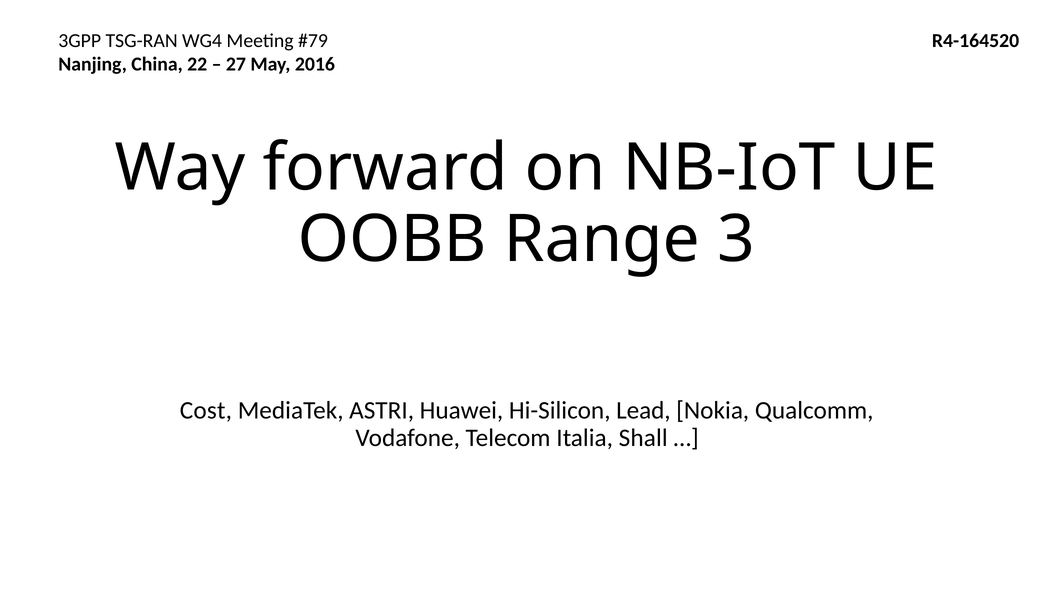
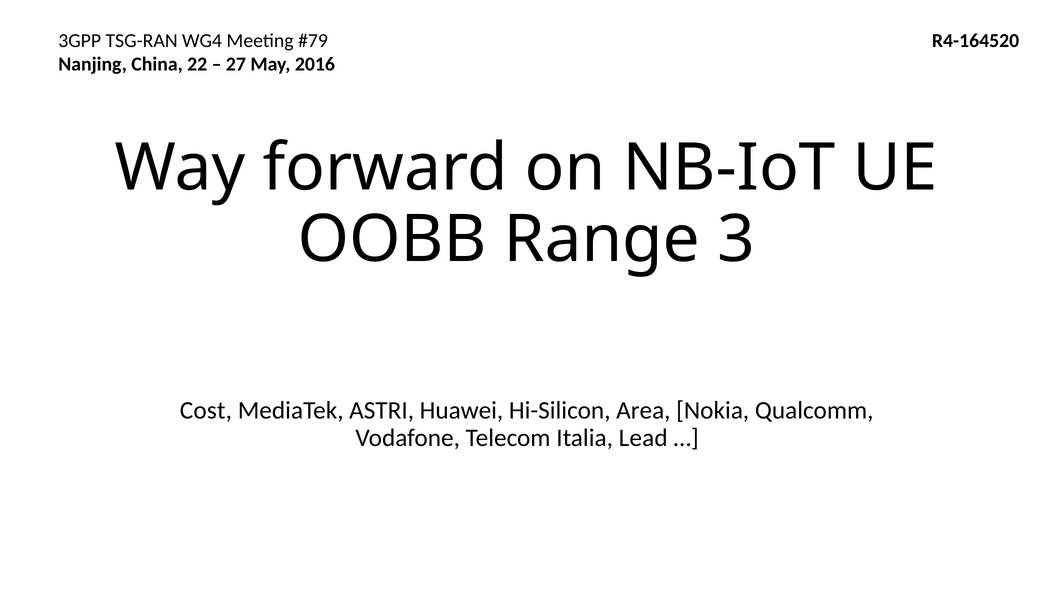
Lead: Lead -> Area (643, 411)
Shall: Shall -> Lead (643, 438)
